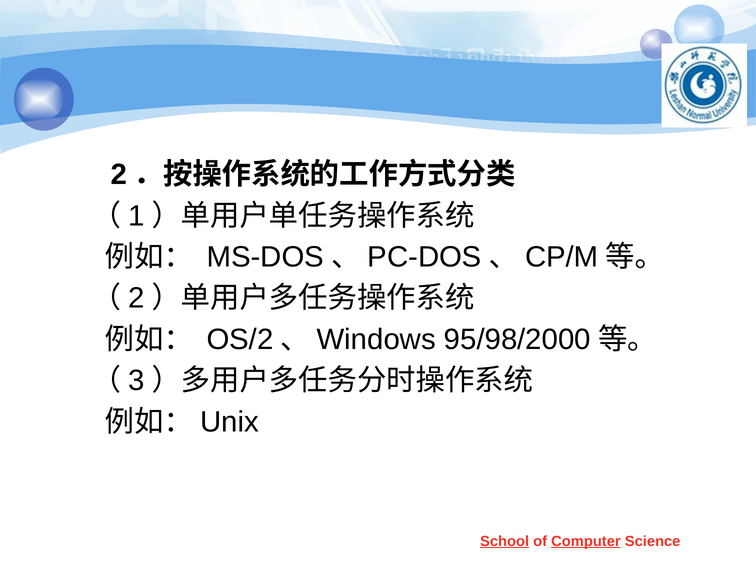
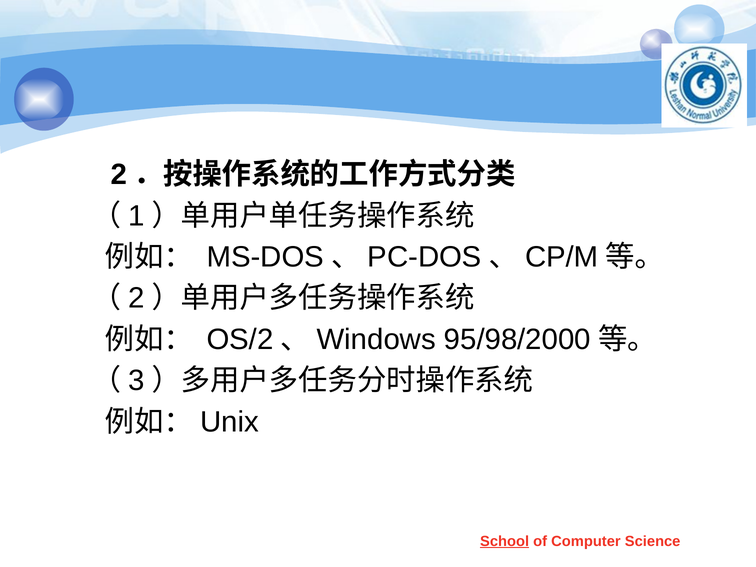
Computer underline: present -> none (586, 541)
